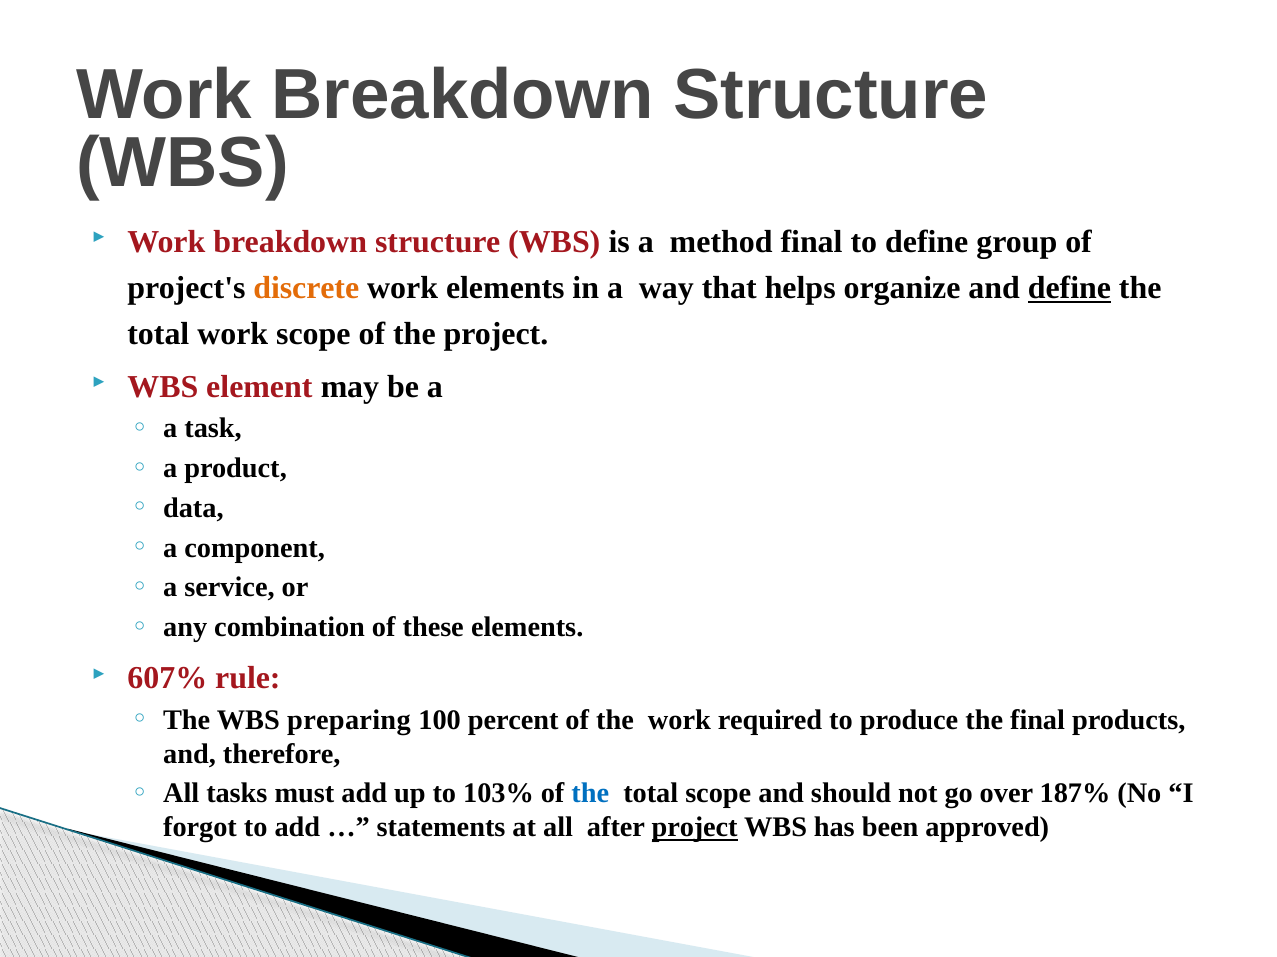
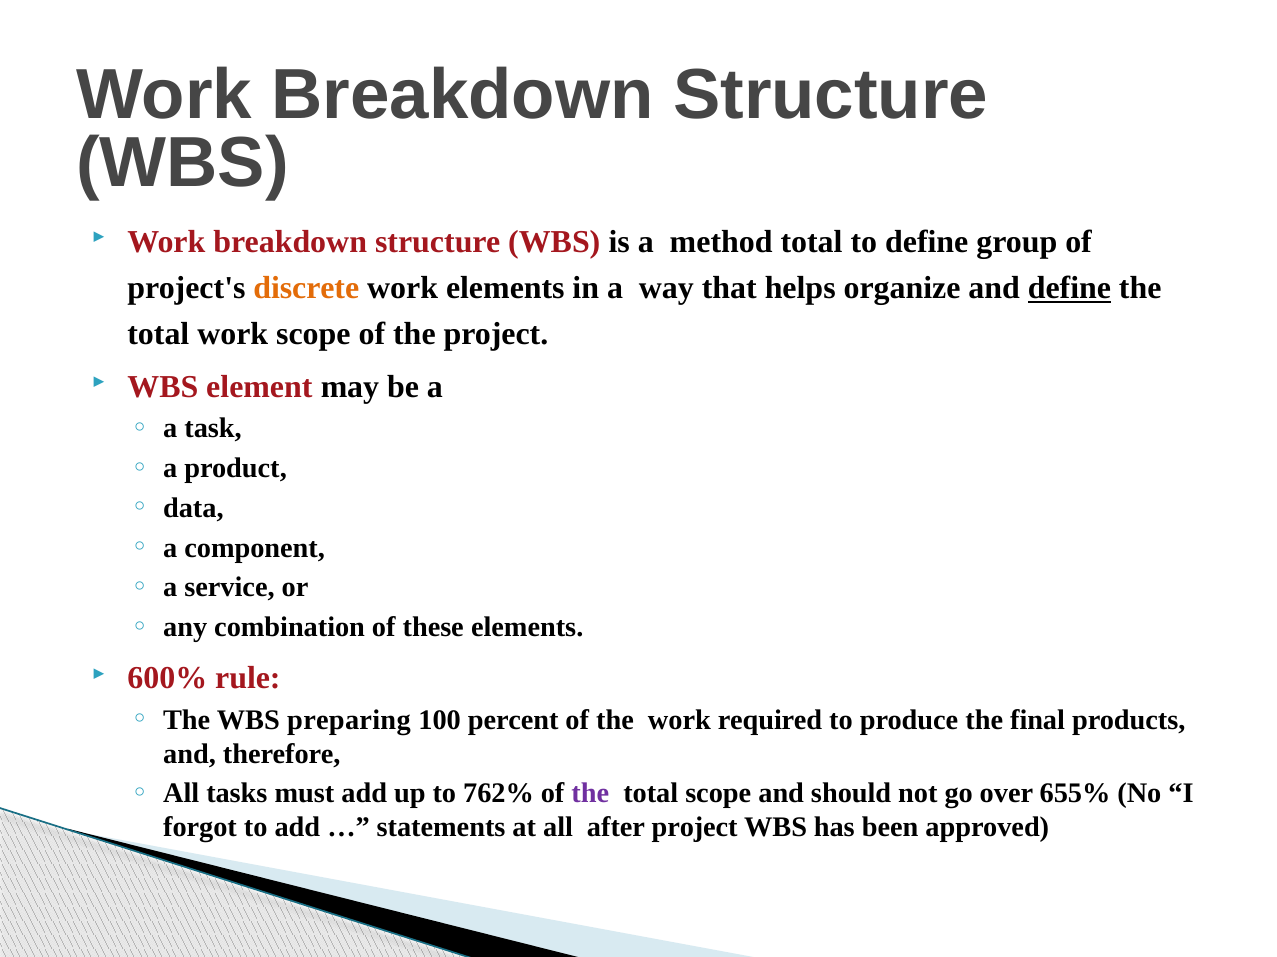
method final: final -> total (812, 242)
607%: 607% -> 600% (167, 679)
103%: 103% -> 762% (499, 794)
the colour: blue -> purple (590, 794)
187%: 187% -> 655% (1075, 794)
project underline: present -> none (695, 828)
